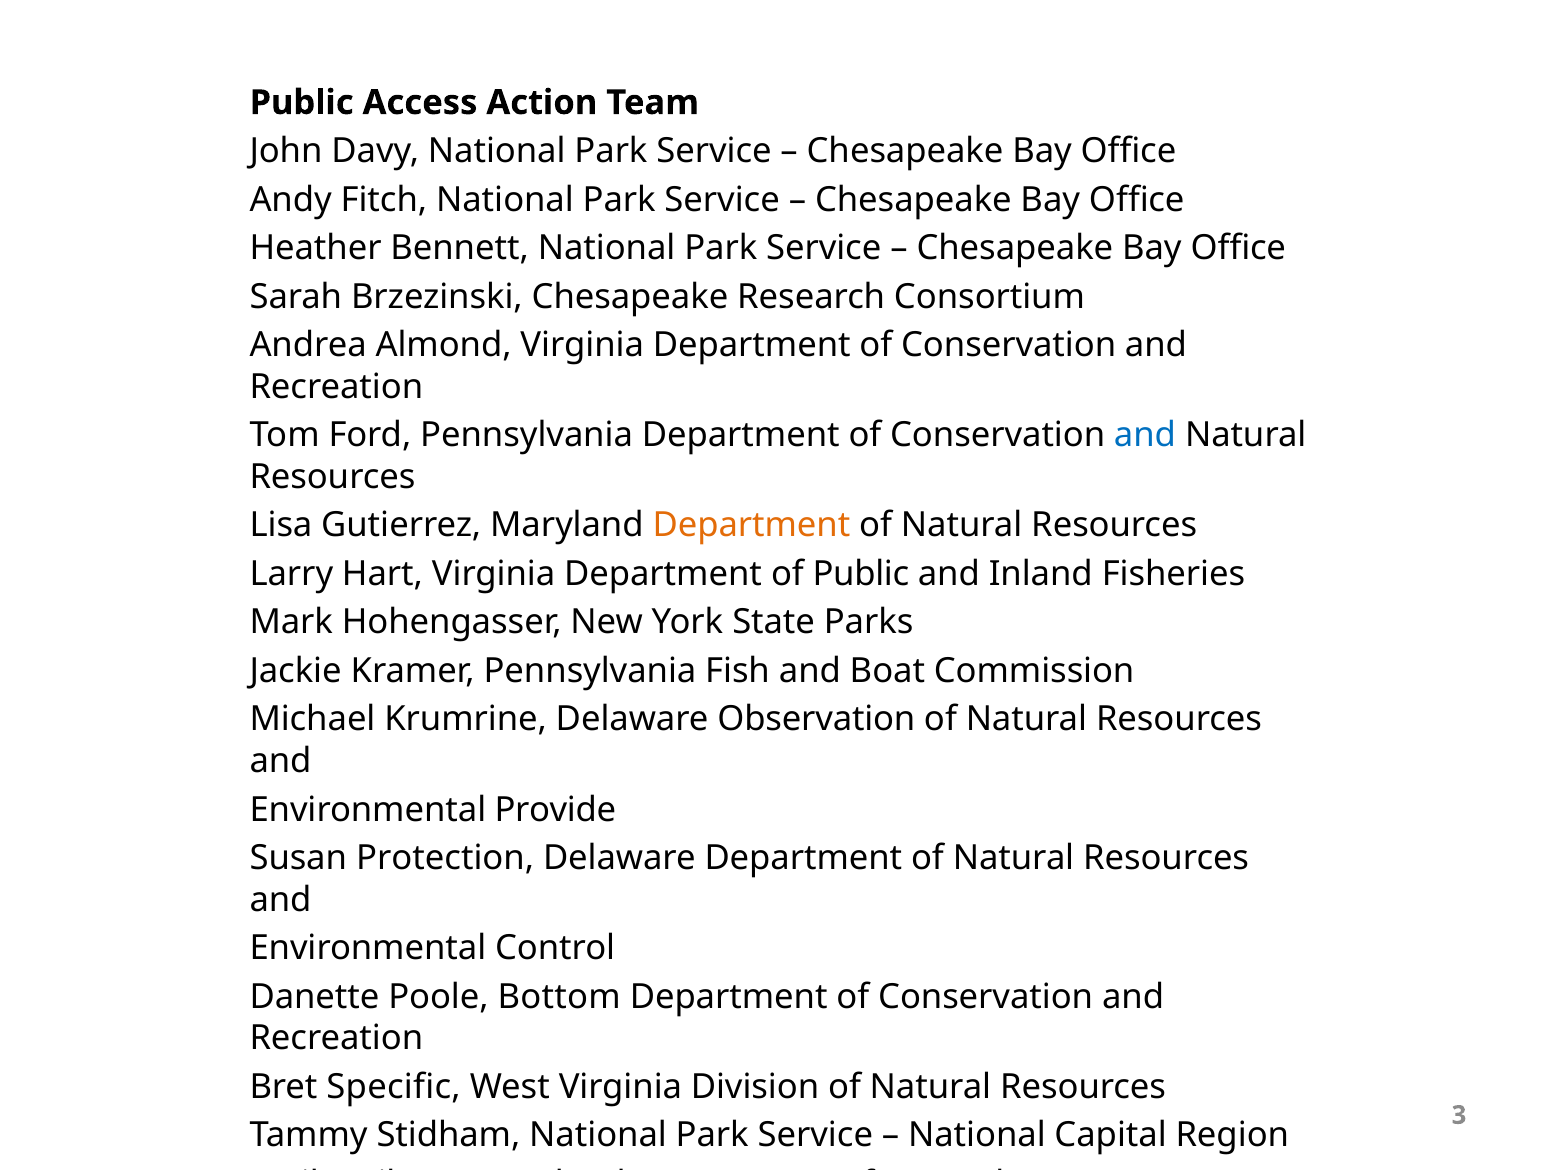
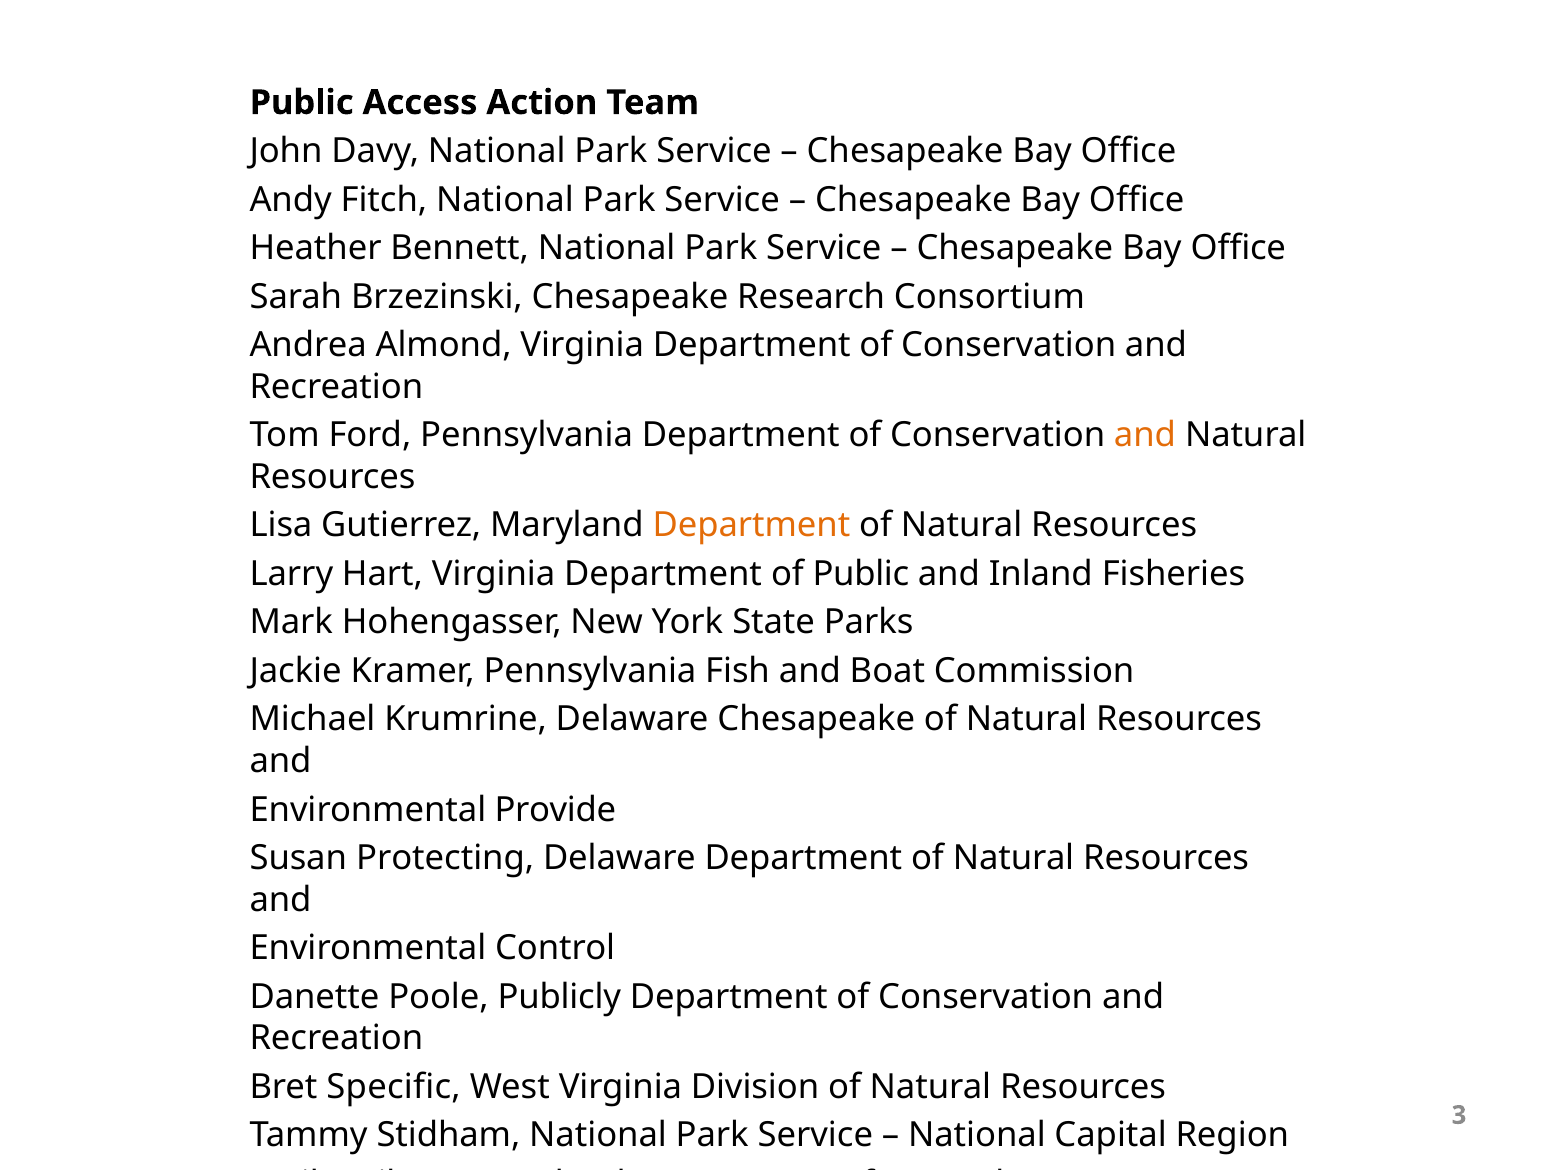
and colour: blue -> orange (1145, 435)
Delaware Observation: Observation -> Chesapeake (816, 719)
Protection: Protection -> Protecting (445, 858)
Bottom: Bottom -> Publicly (559, 997)
